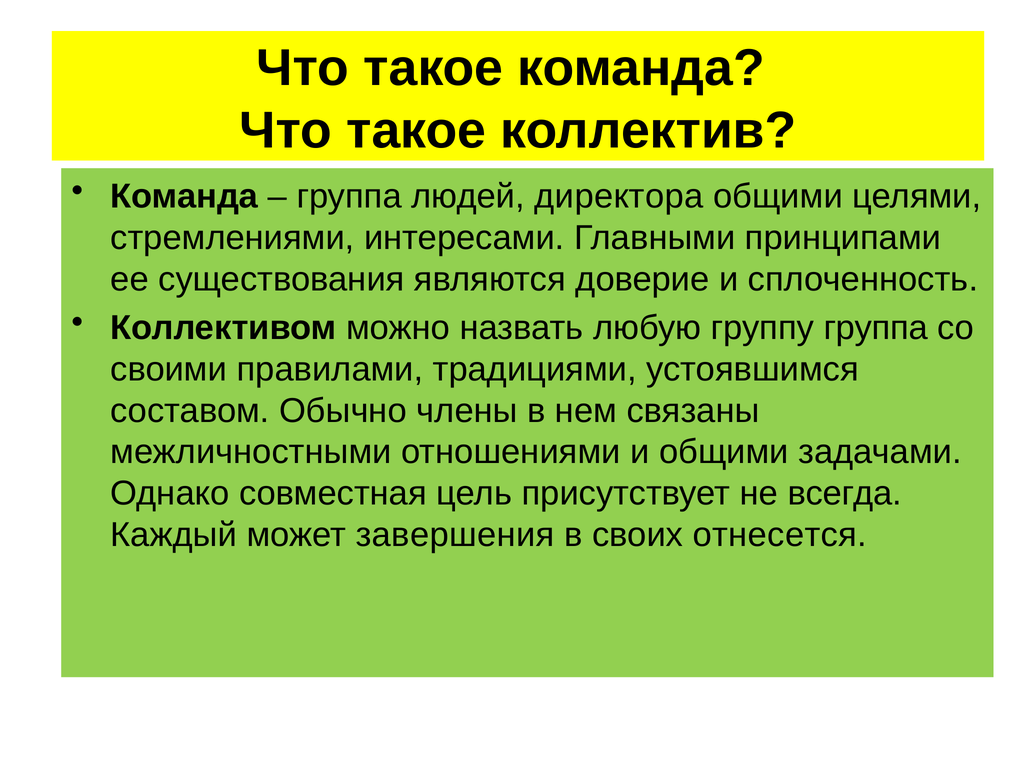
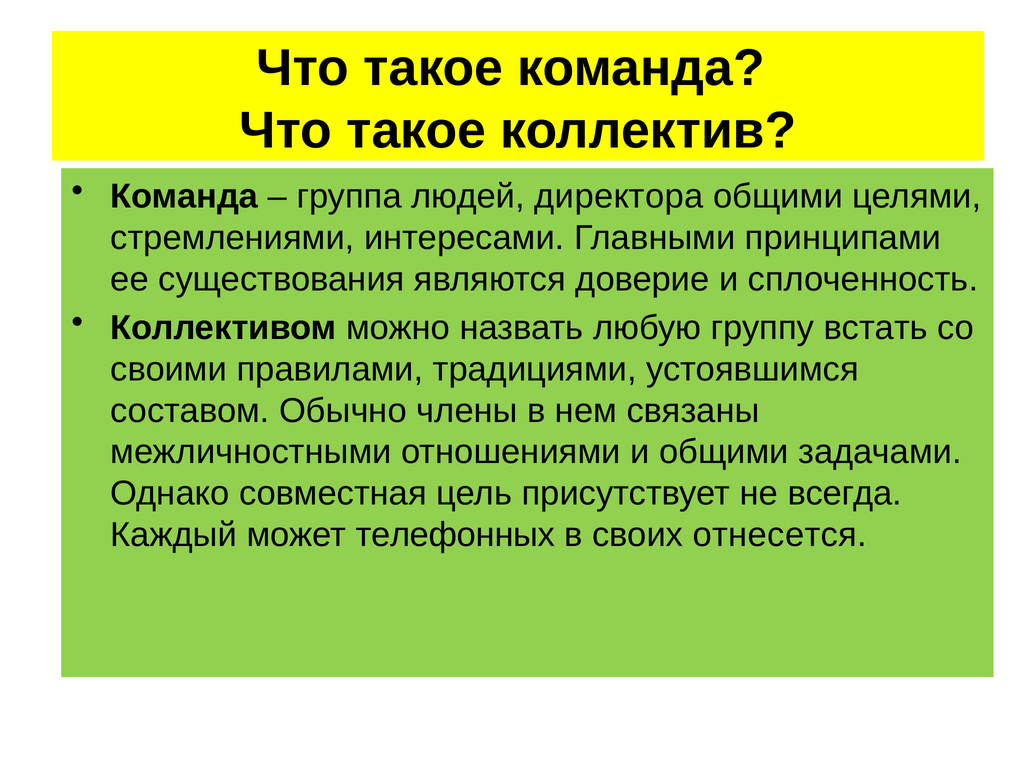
группу группа: группа -> встать (876, 328)
завершения: завершения -> телефонных (455, 535)
